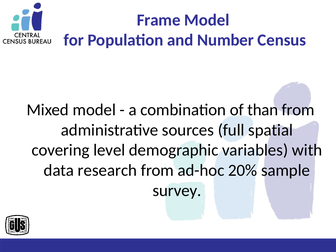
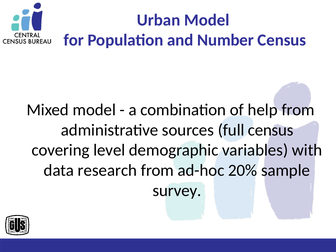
Frame: Frame -> Urban (159, 20)
than: than -> help (263, 110)
full spatial: spatial -> census (271, 130)
